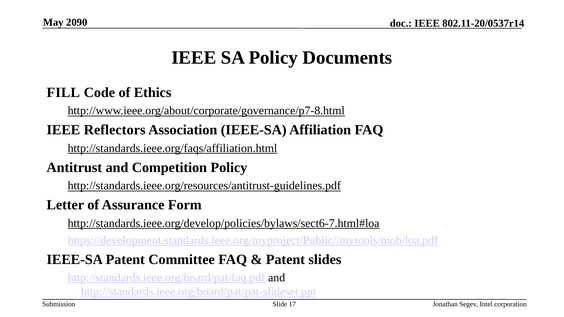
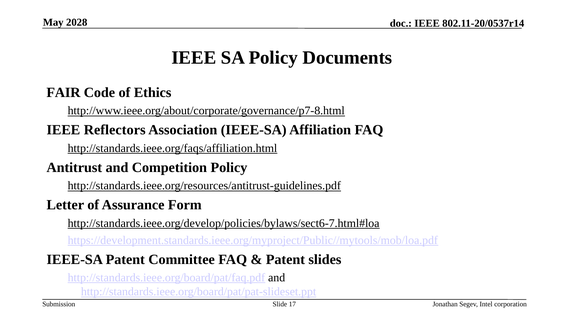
2090: 2090 -> 2028 (77, 22)
FILL: FILL -> FAIR (63, 93)
